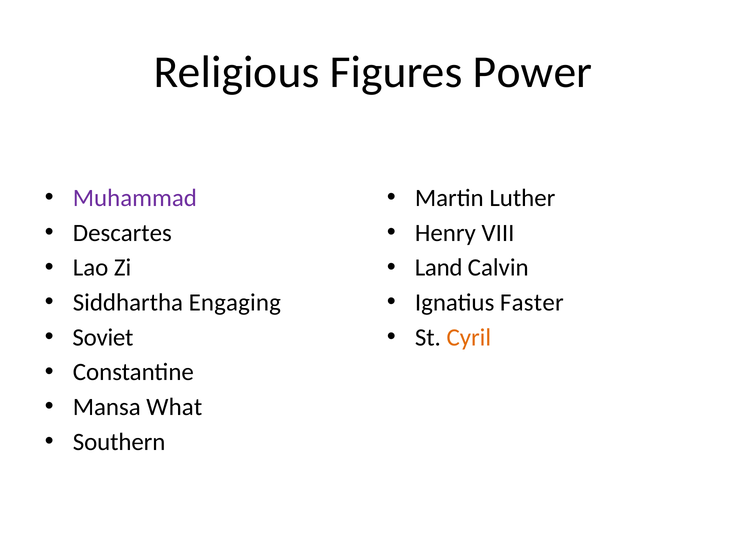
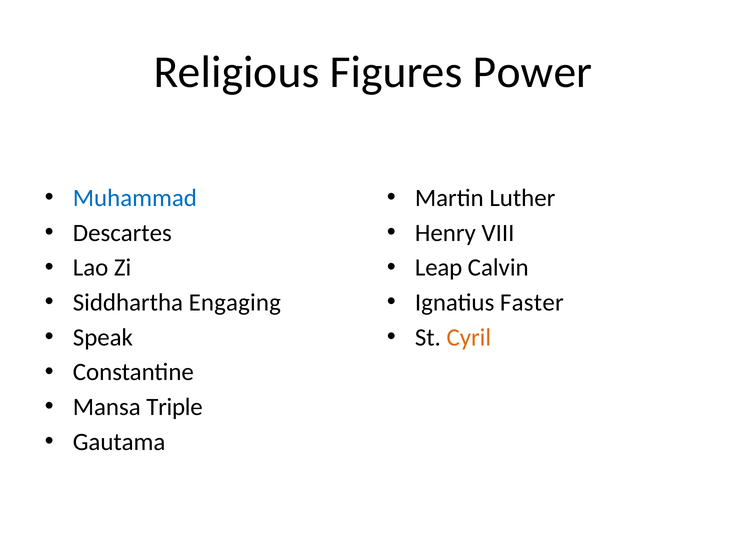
Muhammad colour: purple -> blue (135, 198)
Land: Land -> Leap (439, 268)
Soviet: Soviet -> Speak (103, 337)
What: What -> Triple (174, 407)
Southern: Southern -> Gautama (119, 442)
